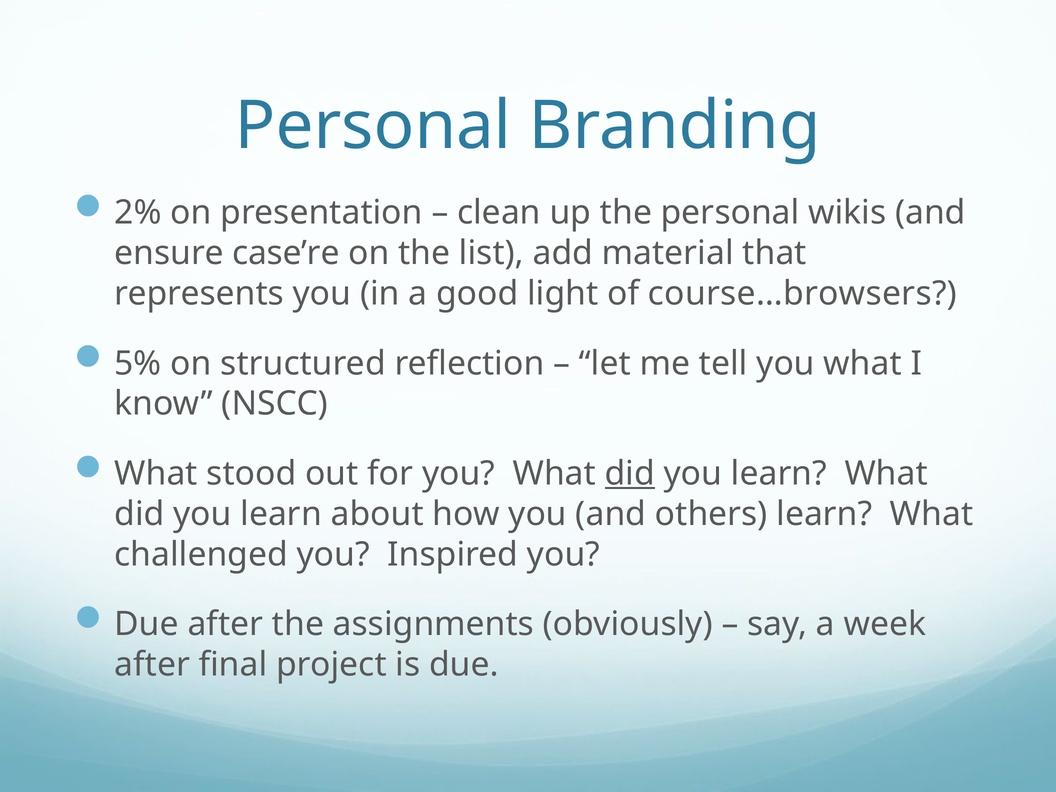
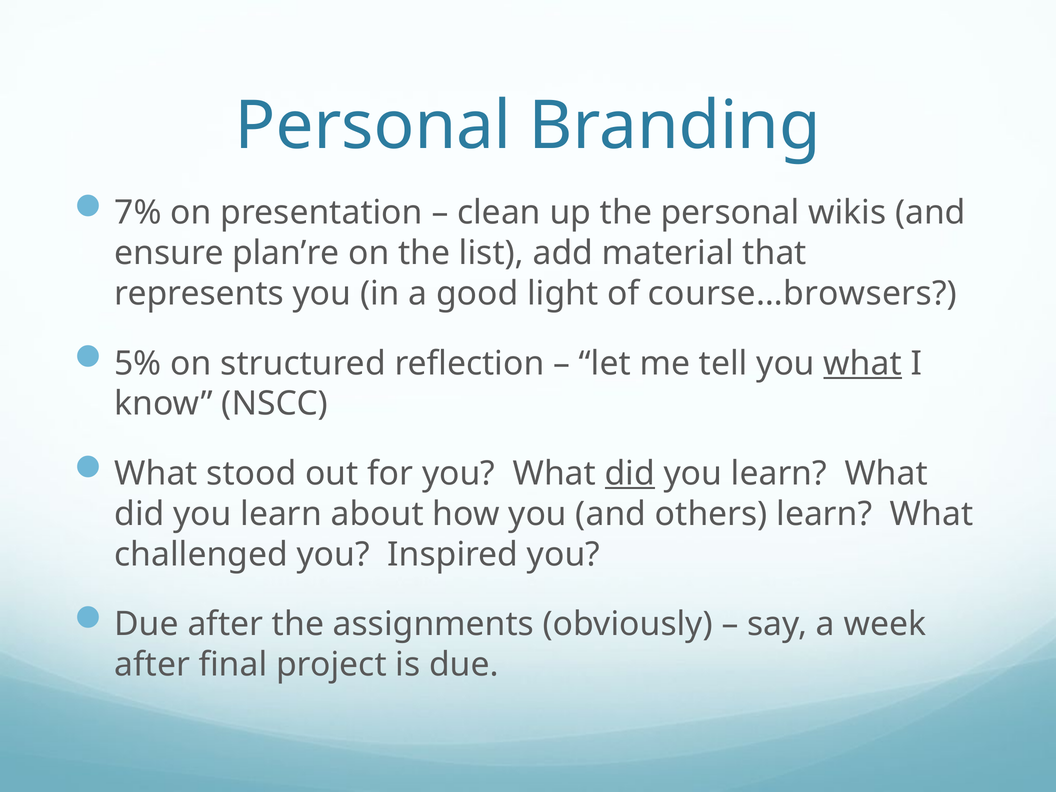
2%: 2% -> 7% (138, 213)
case’re: case’re -> plan’re (286, 253)
what underline: none -> present (863, 363)
